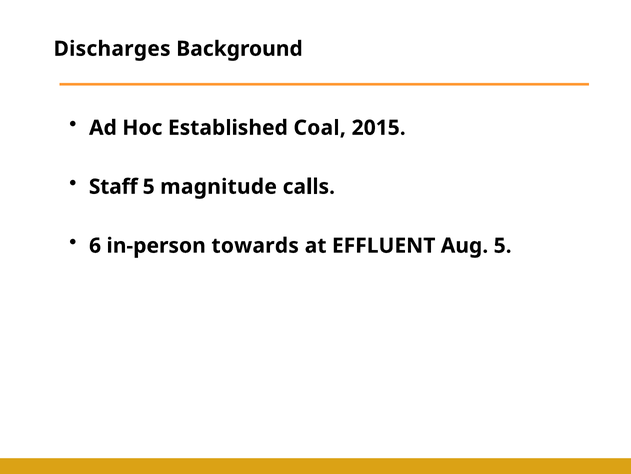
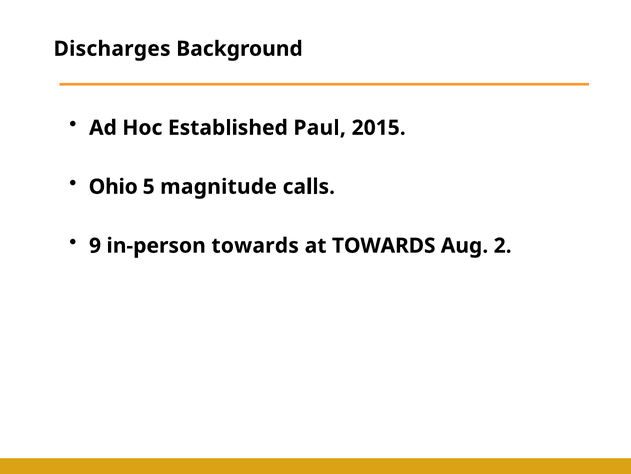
Coal: Coal -> Paul (320, 128)
Staff: Staff -> Ohio (113, 187)
6: 6 -> 9 (95, 245)
at EFFLUENT: EFFLUENT -> TOWARDS (384, 245)
Aug 5: 5 -> 2 (503, 245)
